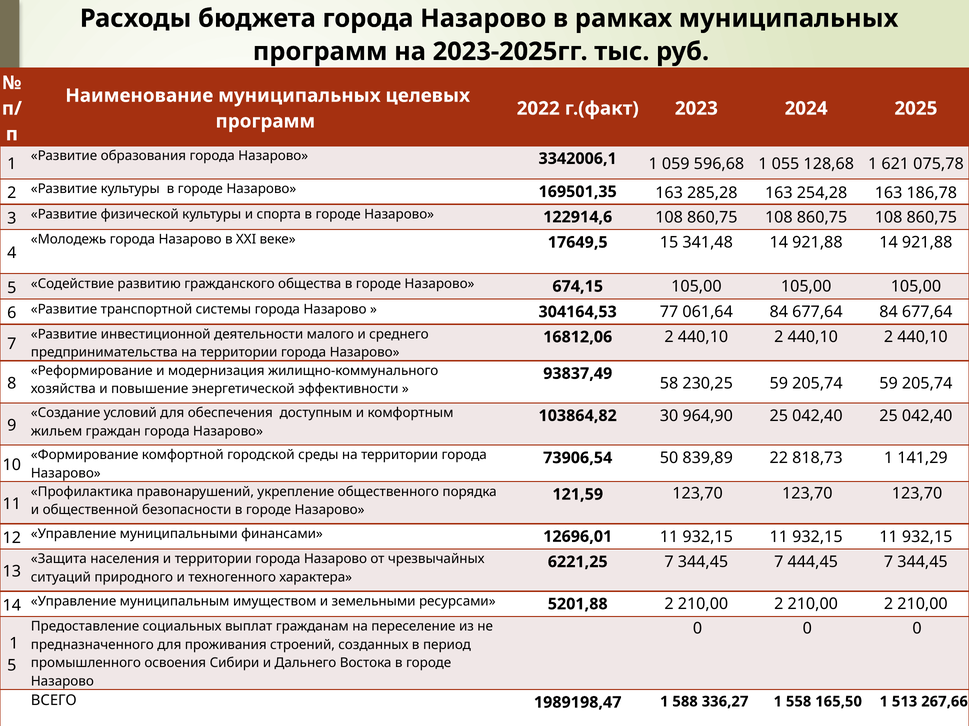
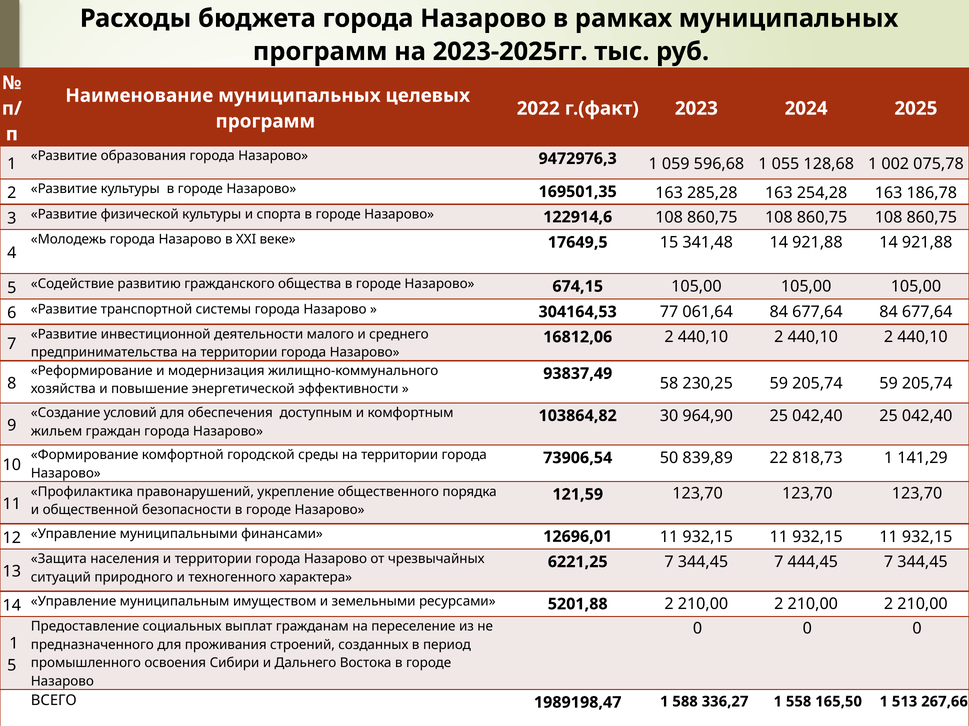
3342006,1: 3342006,1 -> 9472976,3 (578, 159)
621: 621 -> 002 (895, 164)
